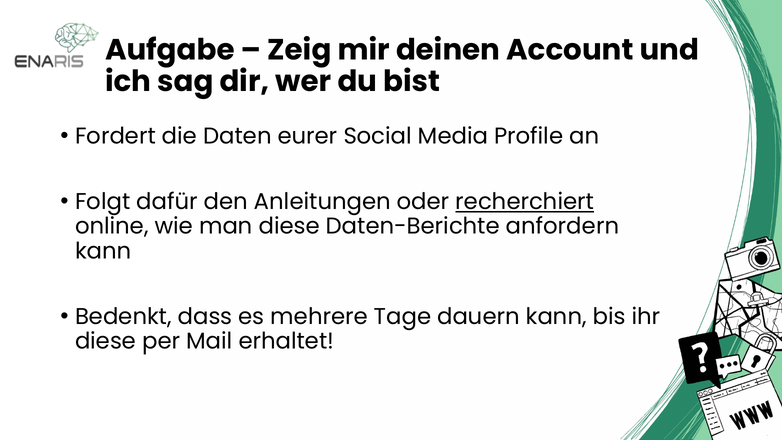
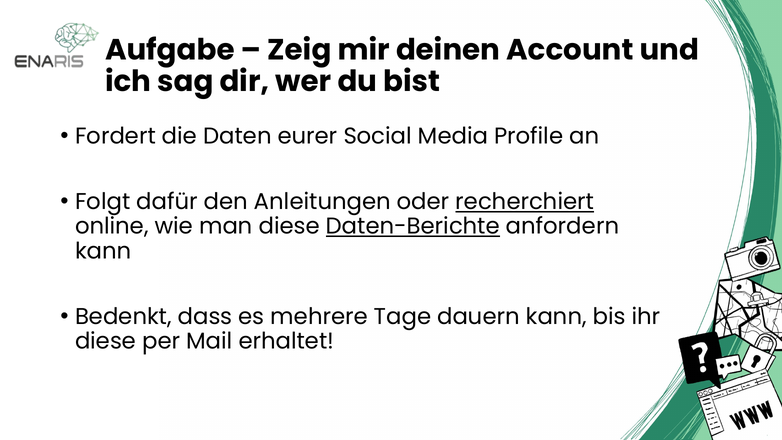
Daten-Berichte underline: none -> present (413, 226)
